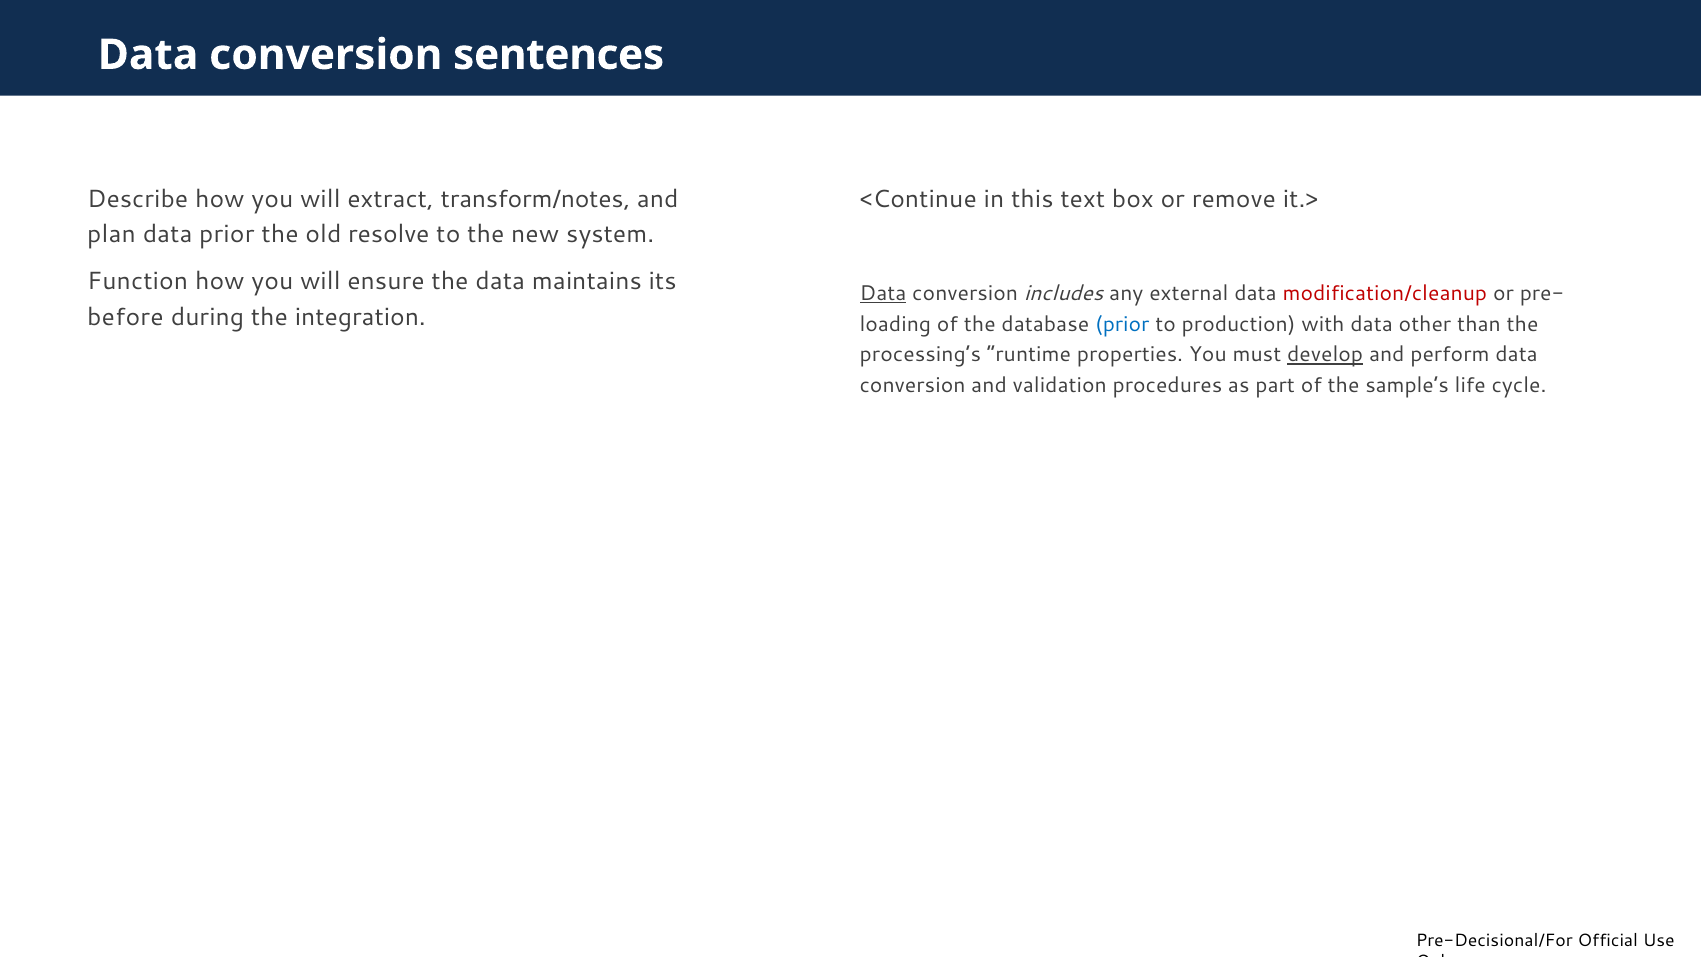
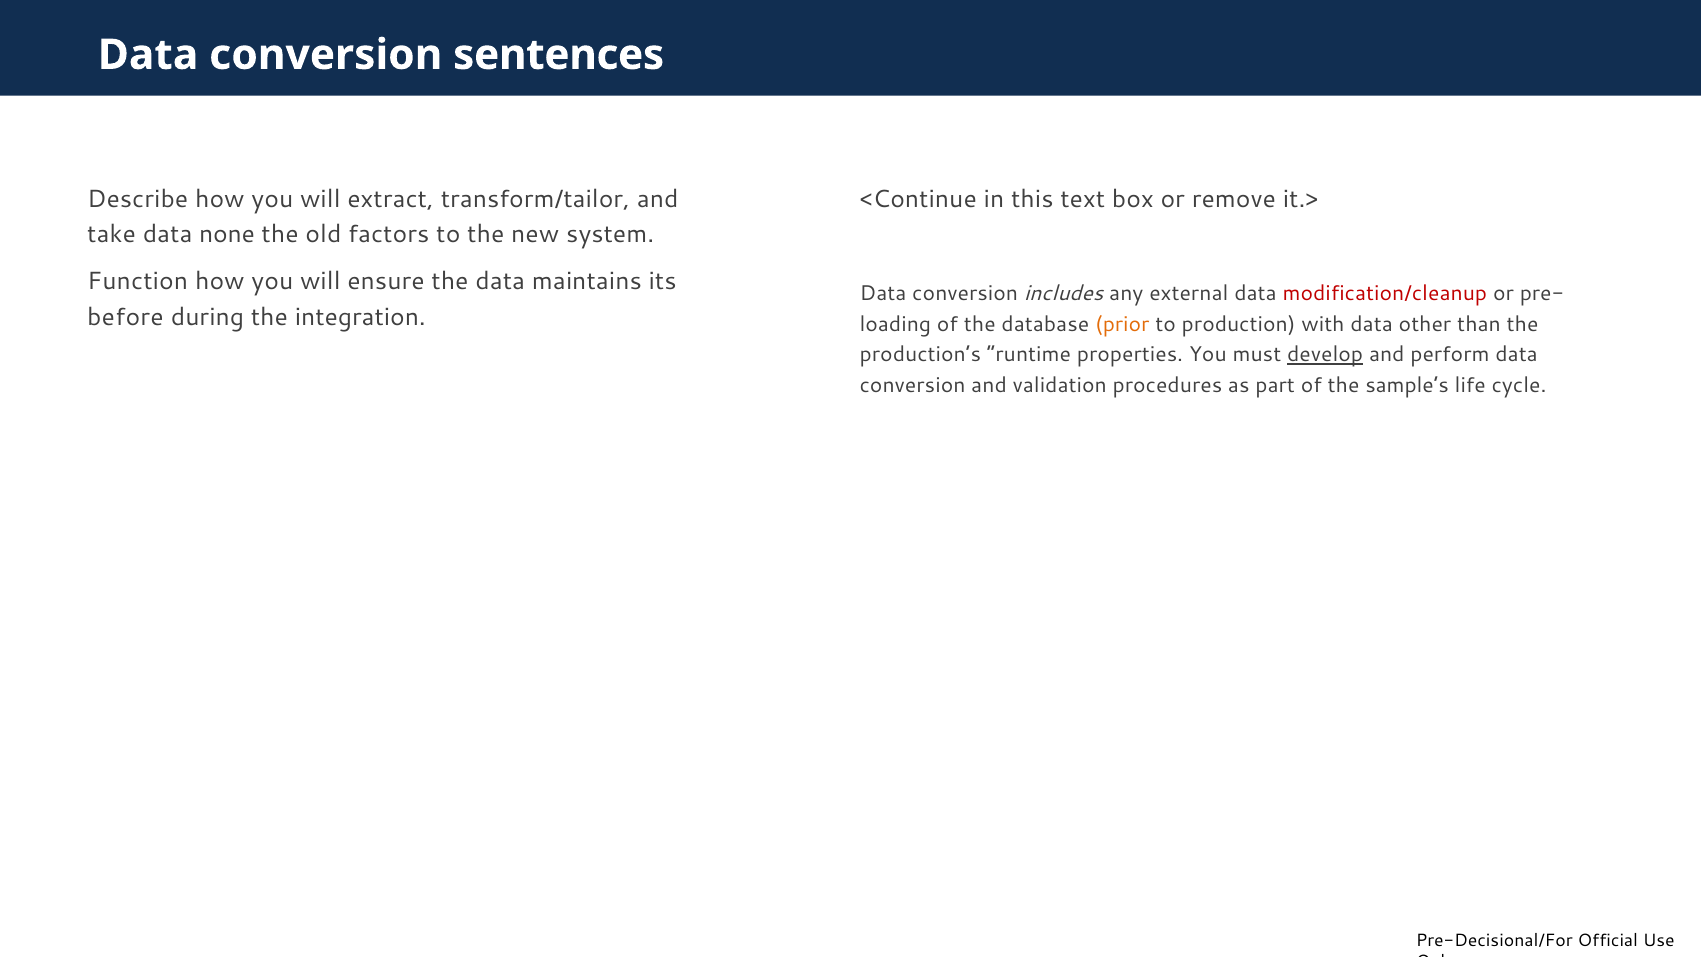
transform/notes: transform/notes -> transform/tailor (535, 199)
plan: plan -> take (112, 235)
data prior: prior -> none (227, 235)
resolve: resolve -> factors (389, 235)
Data underline: present -> none (883, 294)
prior colour: blue -> orange (1122, 324)
processing’s: processing’s -> production’s (920, 355)
